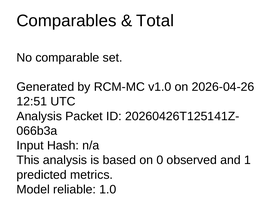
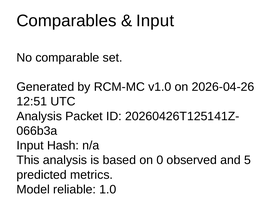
Total: Total -> Input (155, 21)
1: 1 -> 5 (248, 160)
